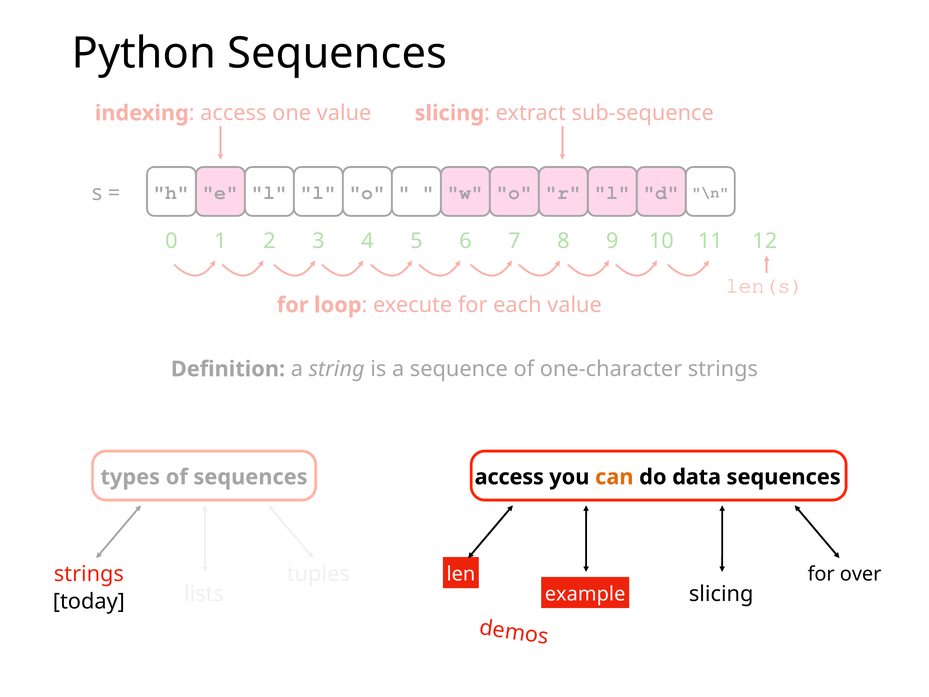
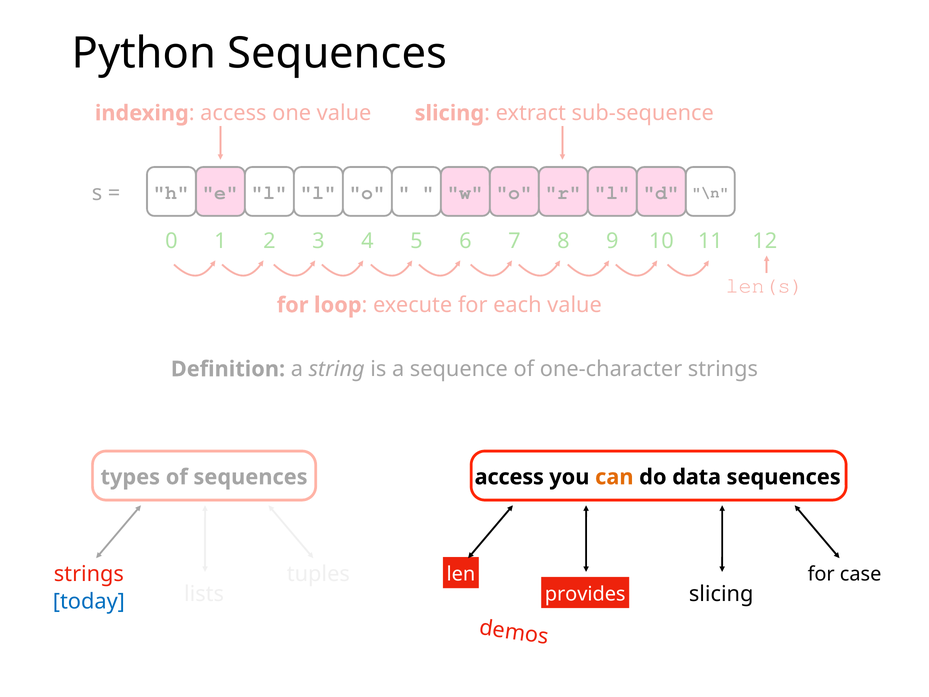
over: over -> case (861, 574)
example: example -> provides (585, 594)
today colour: black -> blue (89, 601)
